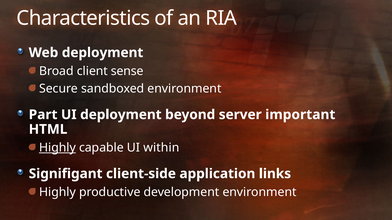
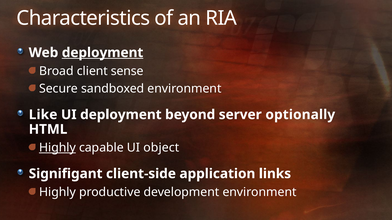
deployment underline: none -> present (103, 53)
Part: Part -> Like (43, 115)
important: important -> optionally (300, 115)
within: within -> object (161, 148)
